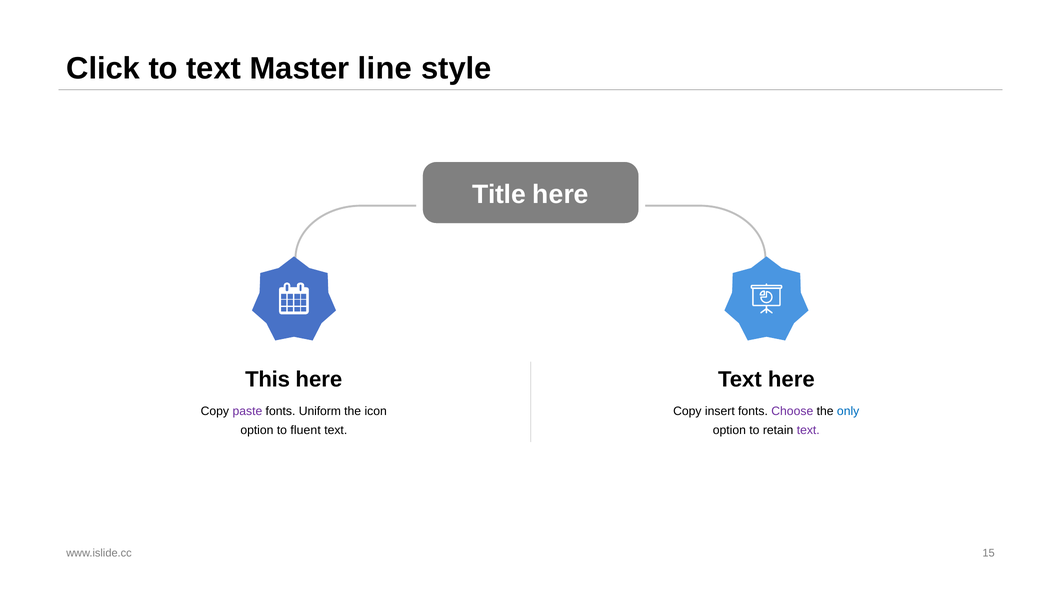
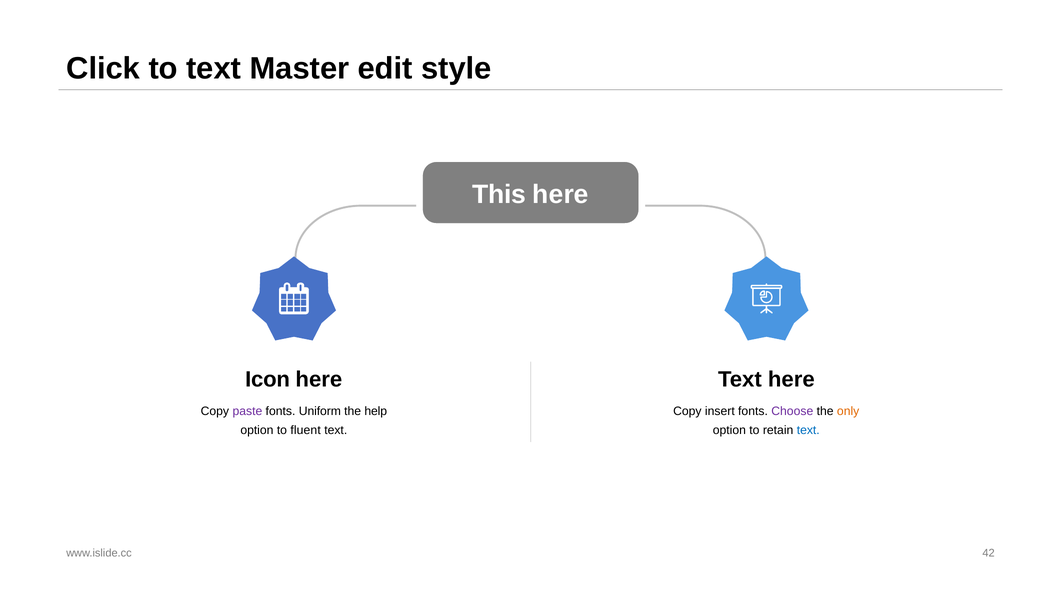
line: line -> edit (385, 69)
Title: Title -> This (499, 194)
This: This -> Icon (268, 379)
icon: icon -> help (376, 411)
only colour: blue -> orange (848, 411)
text colour: purple -> blue (808, 430)
15: 15 -> 42 (989, 553)
